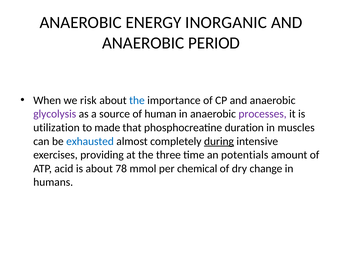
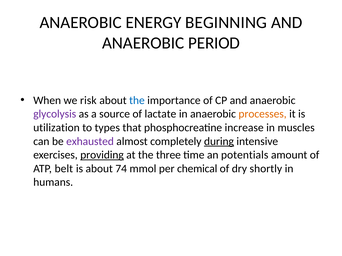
INORGANIC: INORGANIC -> BEGINNING (226, 23)
human: human -> lactate (160, 114)
processes colour: purple -> orange (263, 114)
made: made -> types (107, 128)
duration: duration -> increase (244, 128)
exhausted colour: blue -> purple (90, 142)
providing underline: none -> present (102, 155)
acid: acid -> belt (64, 169)
78: 78 -> 74 (121, 169)
change: change -> shortly (266, 169)
